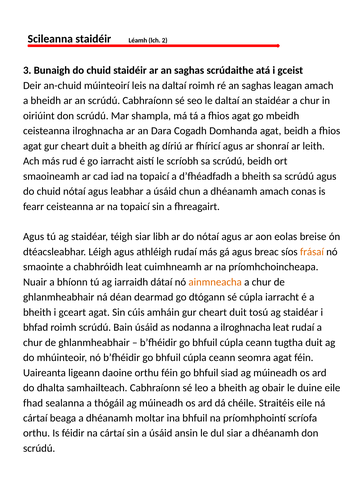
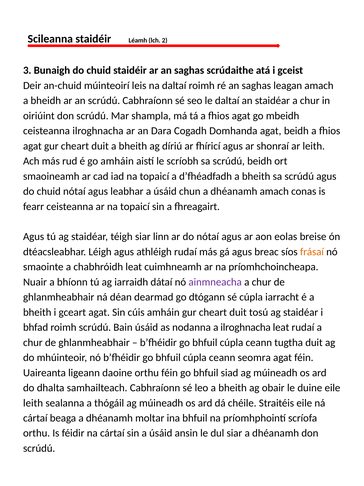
go iarracht: iarracht -> amháin (117, 161)
libh: libh -> linn (161, 236)
ainmneacha colour: orange -> purple (215, 282)
fhad: fhad -> leith (33, 402)
